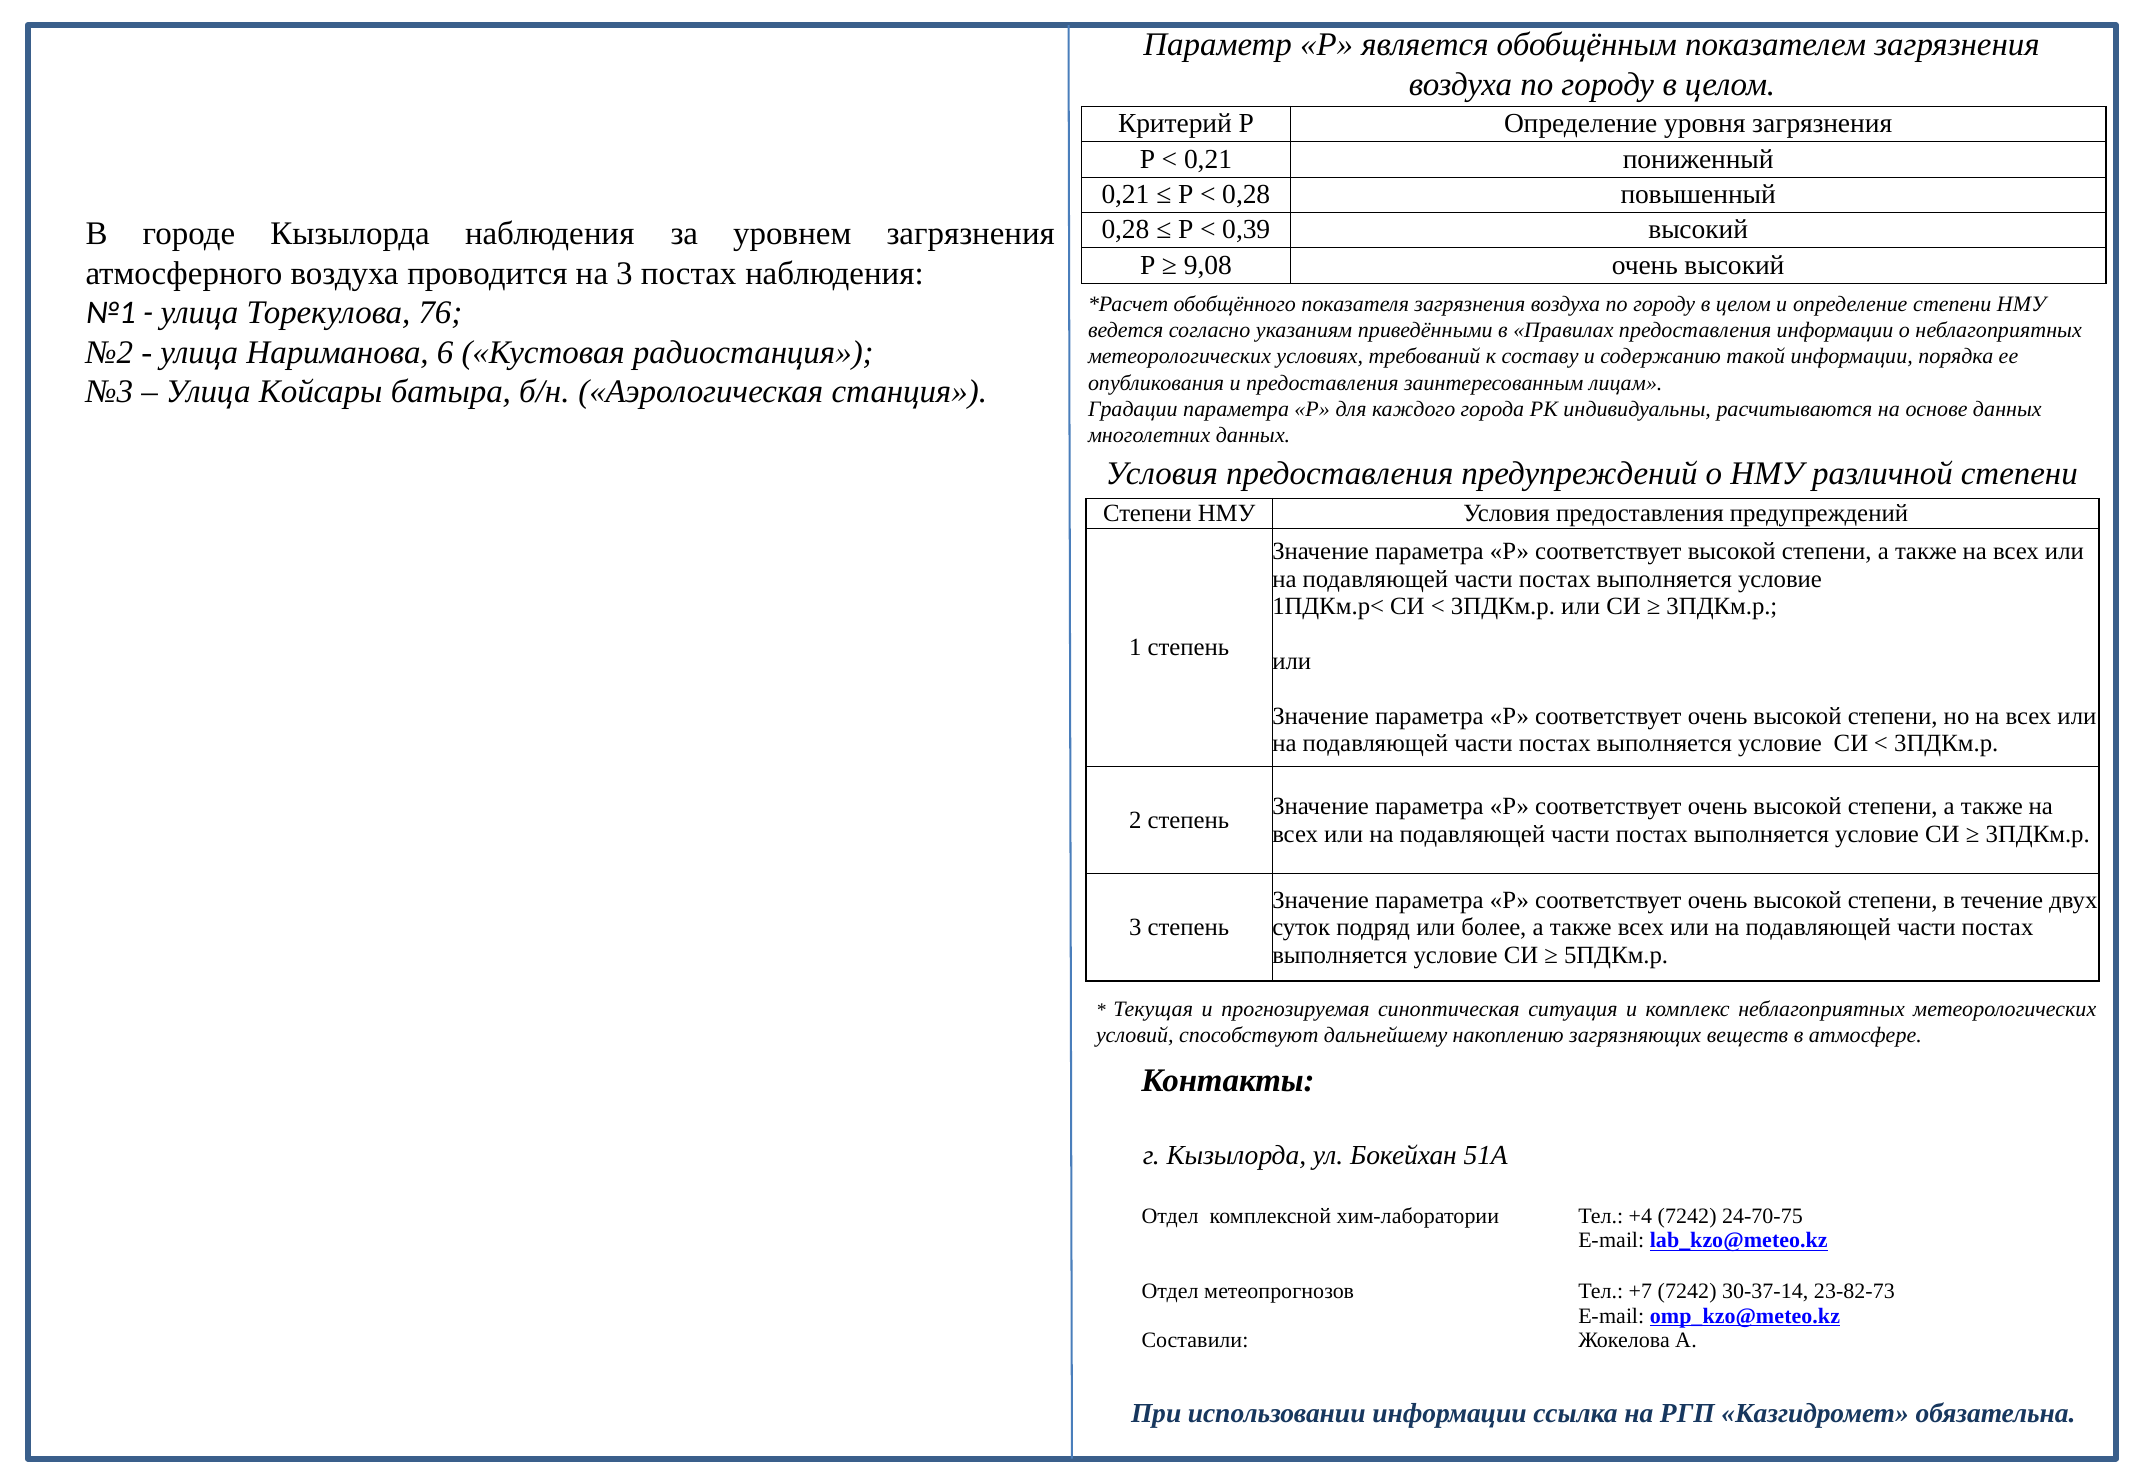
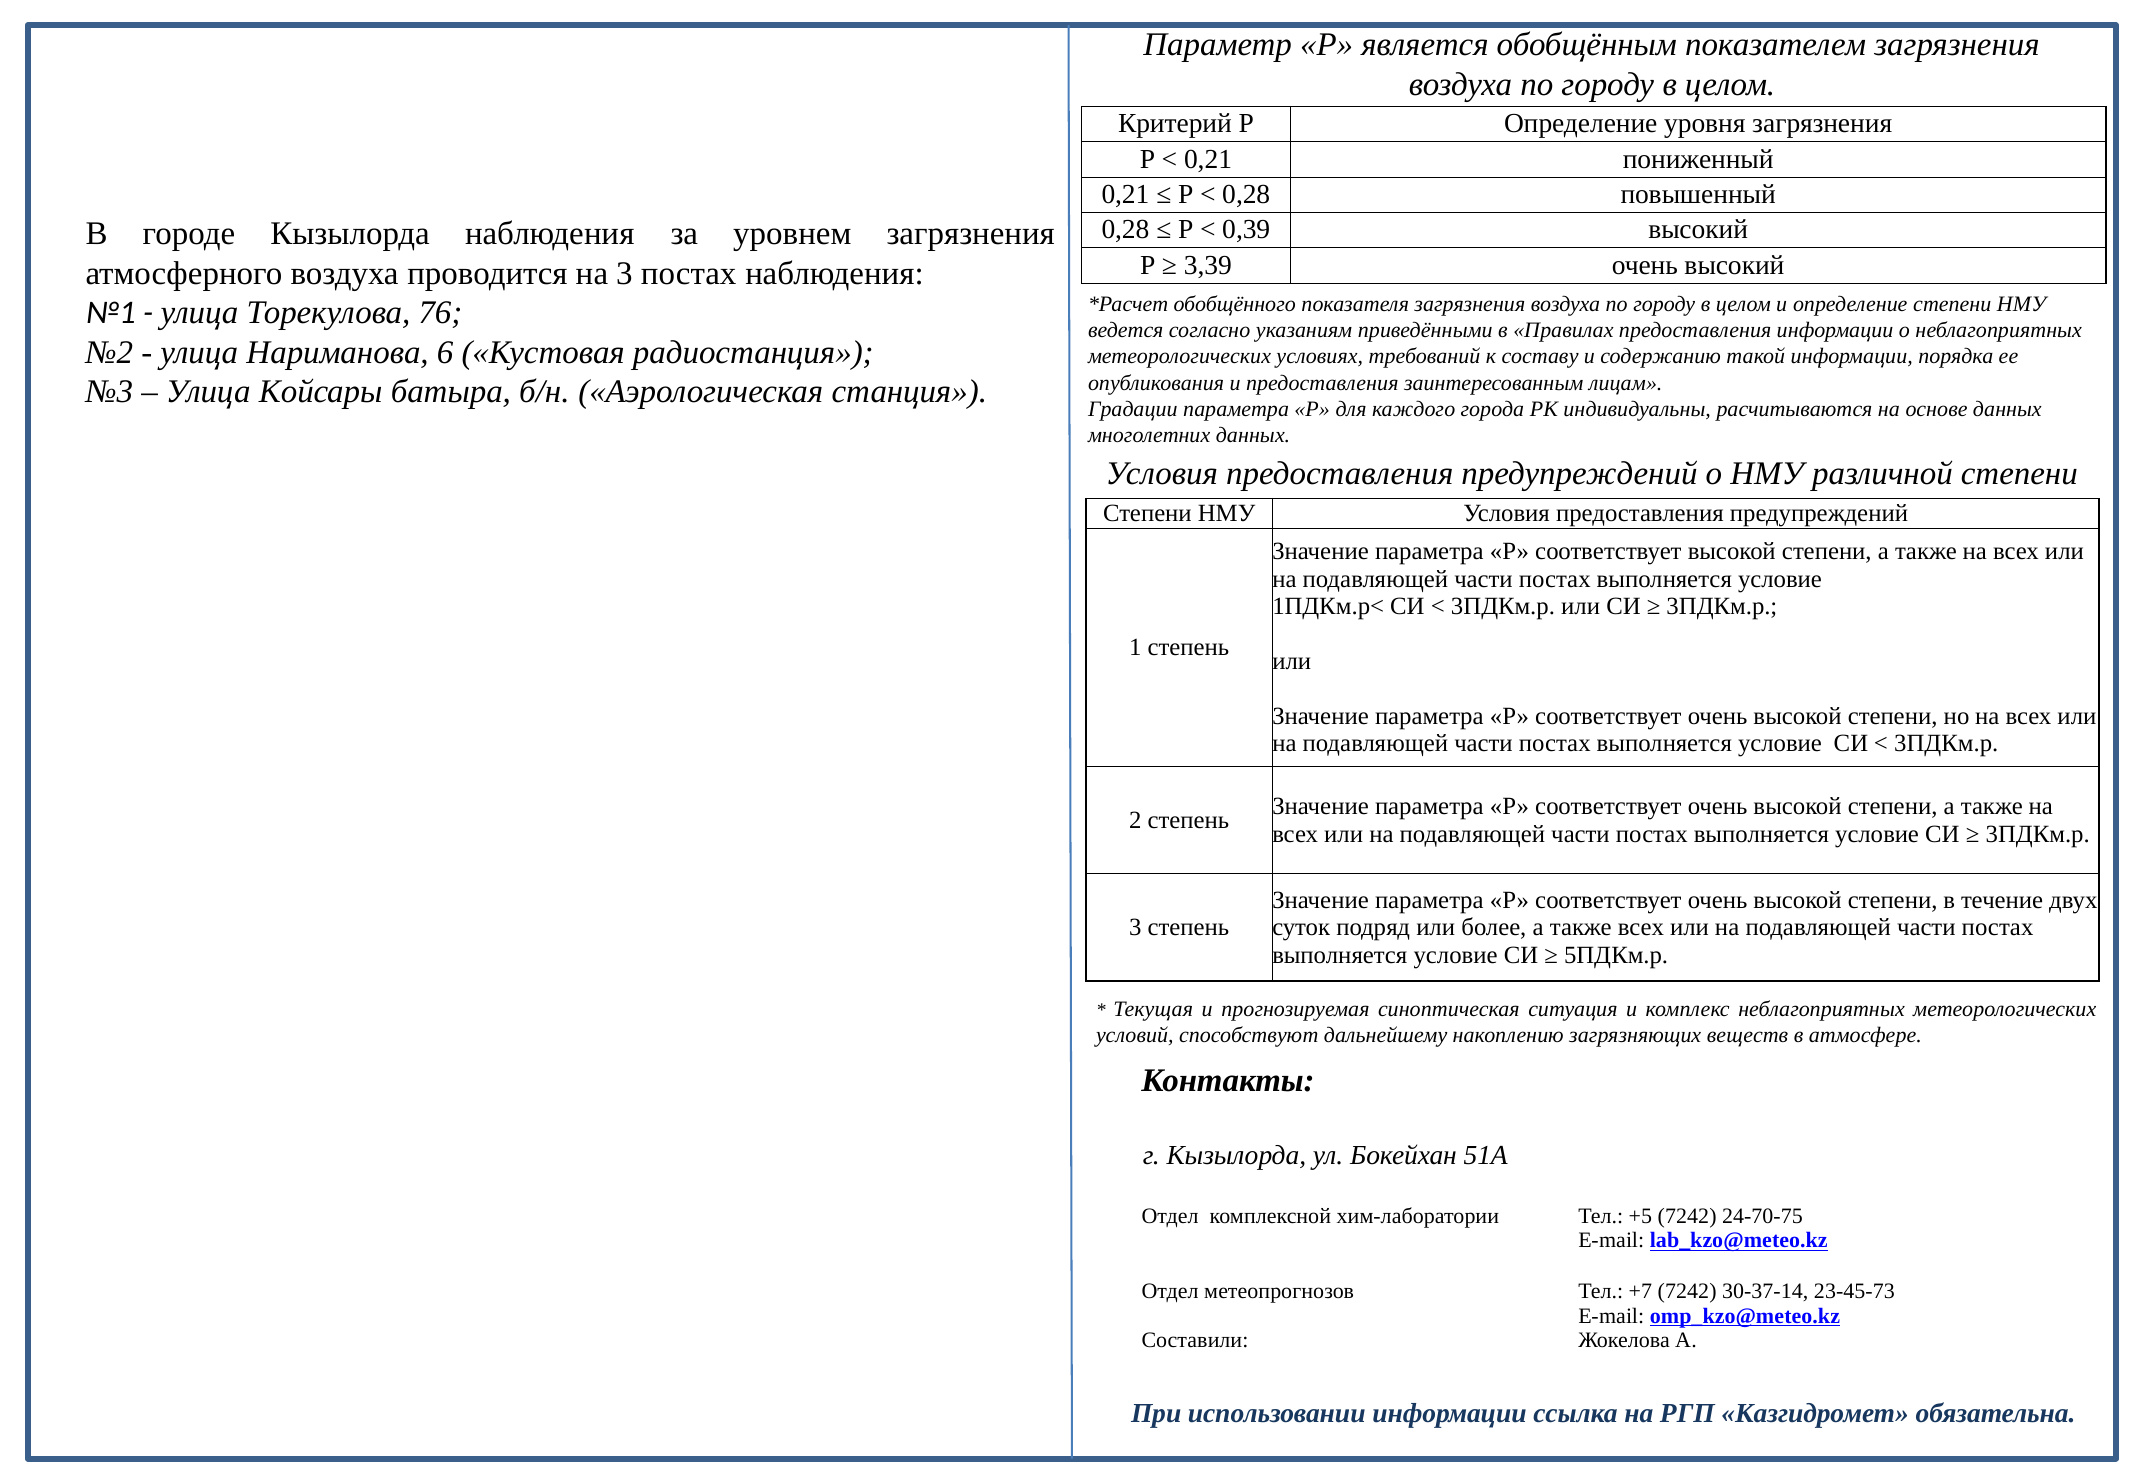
9,08: 9,08 -> 3,39 (1208, 265)
+4: +4 -> +5 (1640, 1216)
23-82-73: 23-82-73 -> 23-45-73 (1854, 1292)
